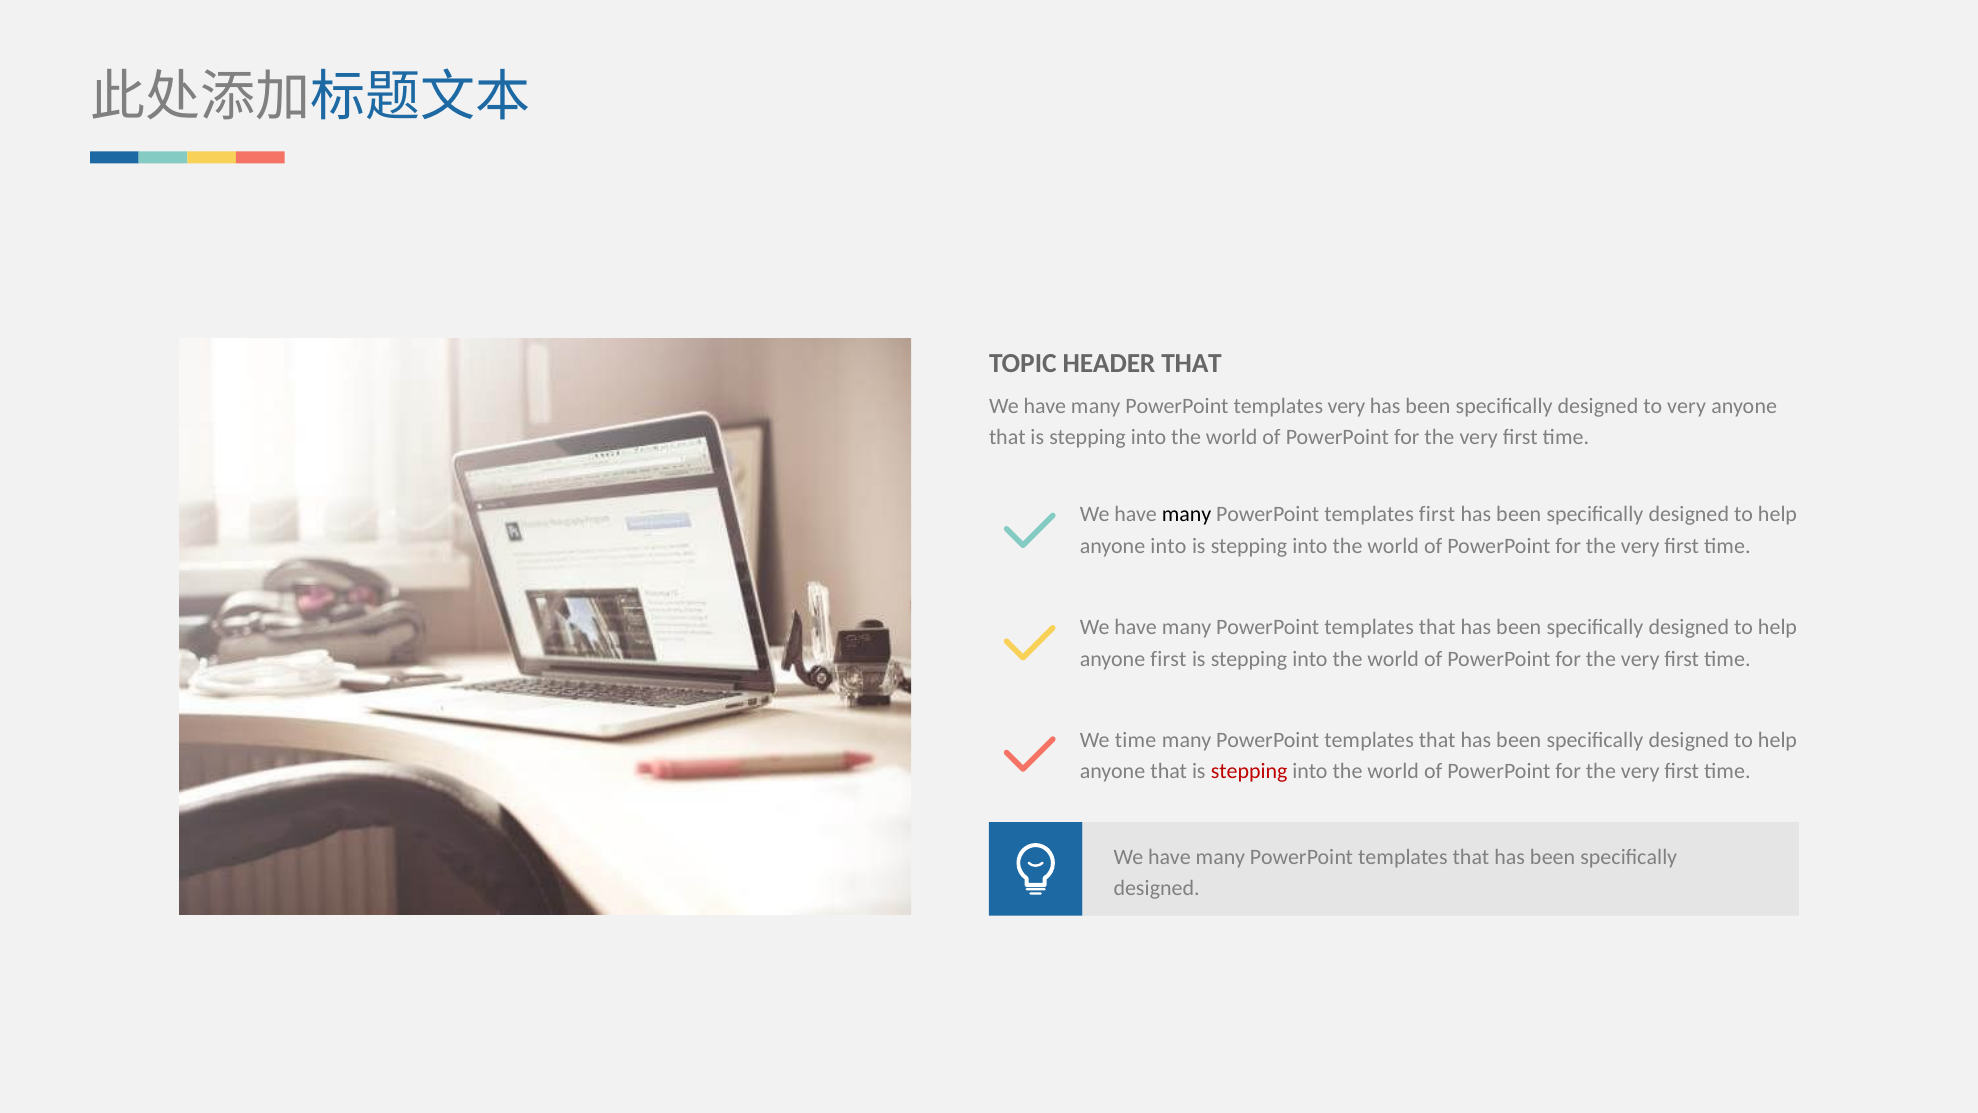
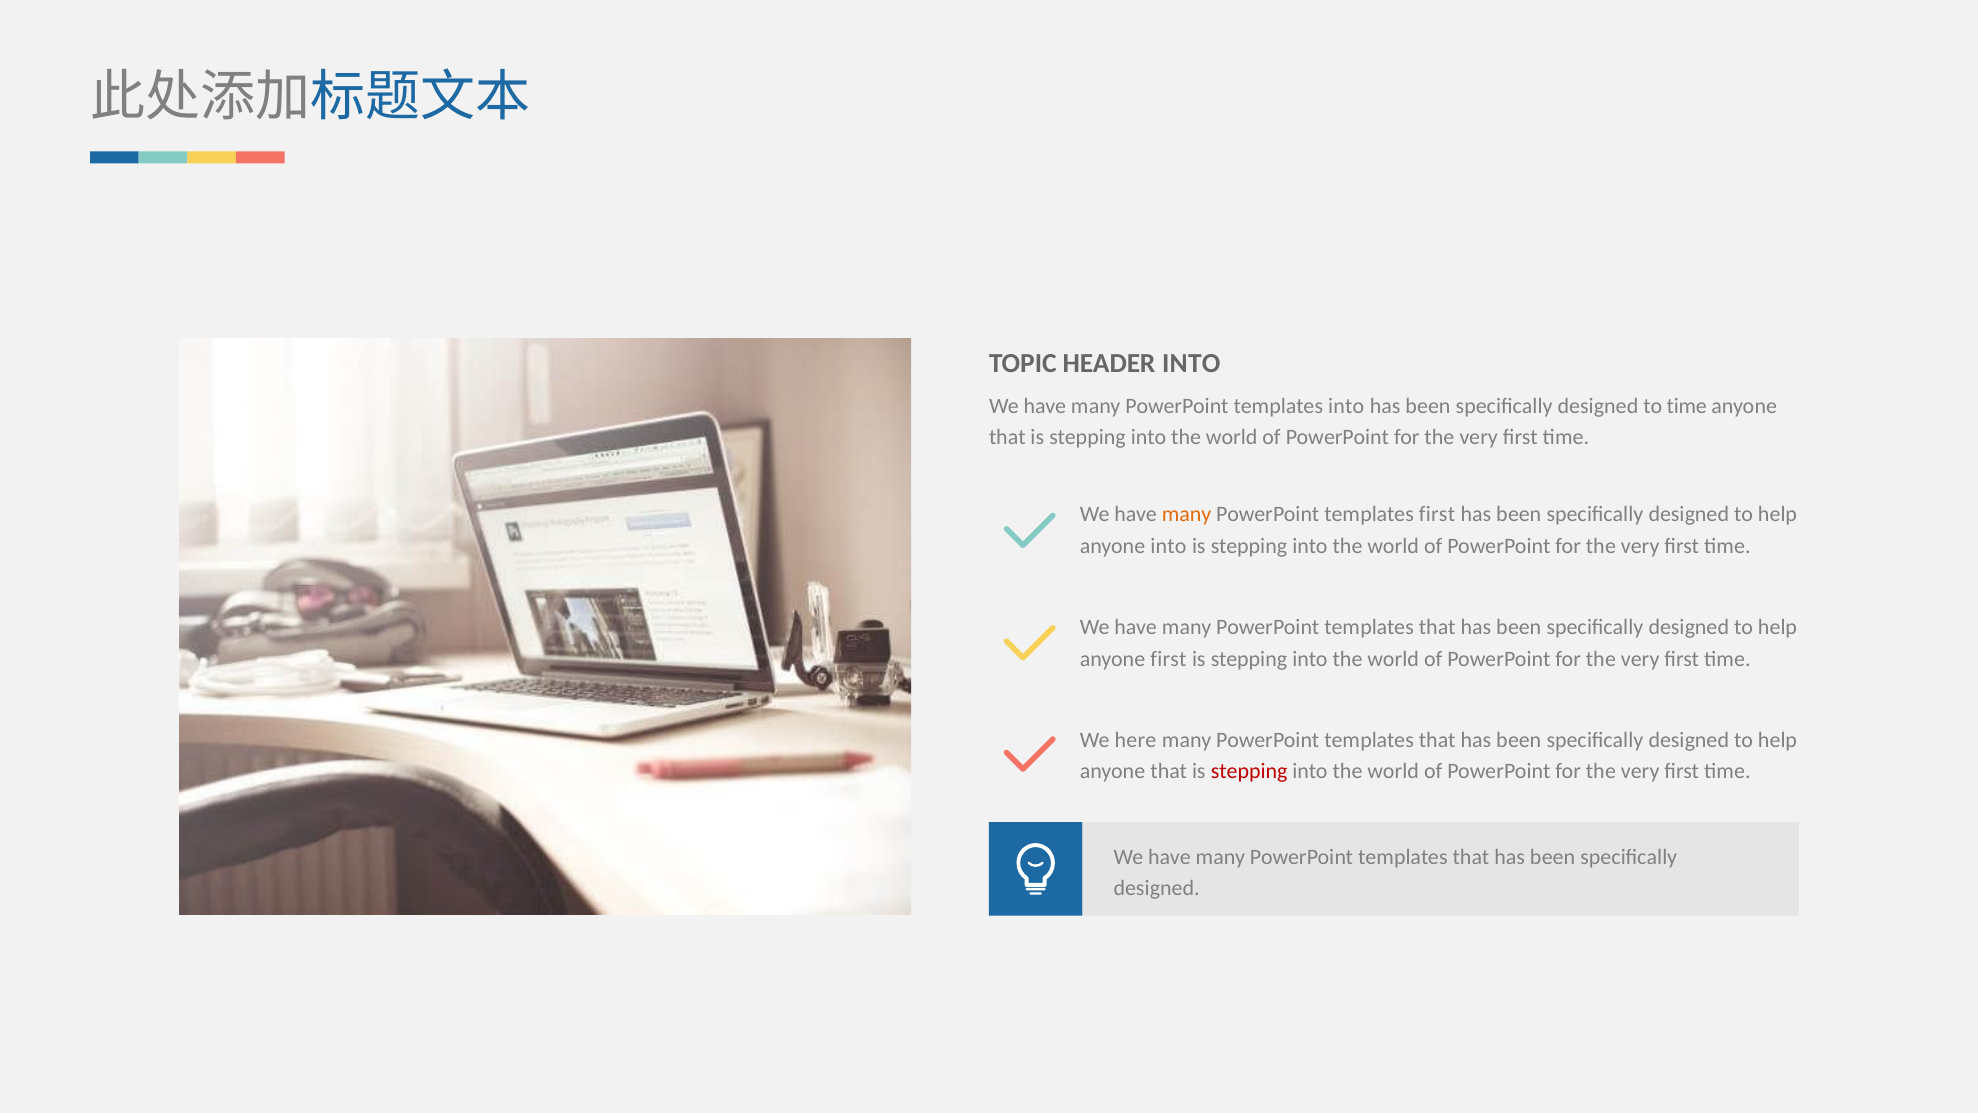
HEADER THAT: THAT -> INTO (1191, 363)
templates very: very -> into (1346, 406)
to very: very -> time (1687, 406)
many colour: black -> orange (1187, 515)
We time: time -> here (1136, 740)
